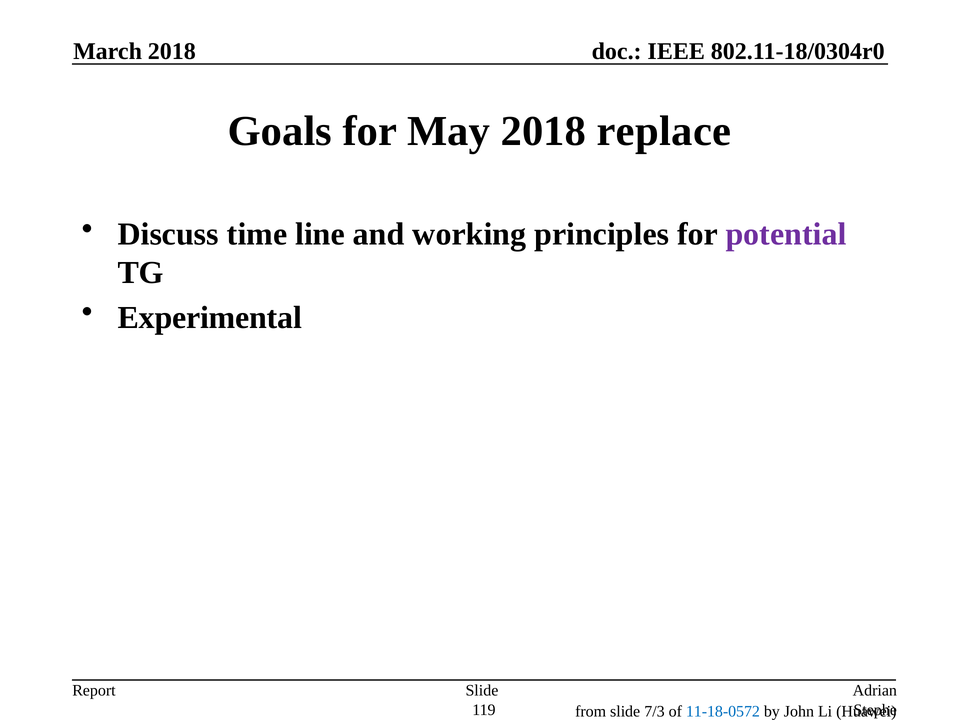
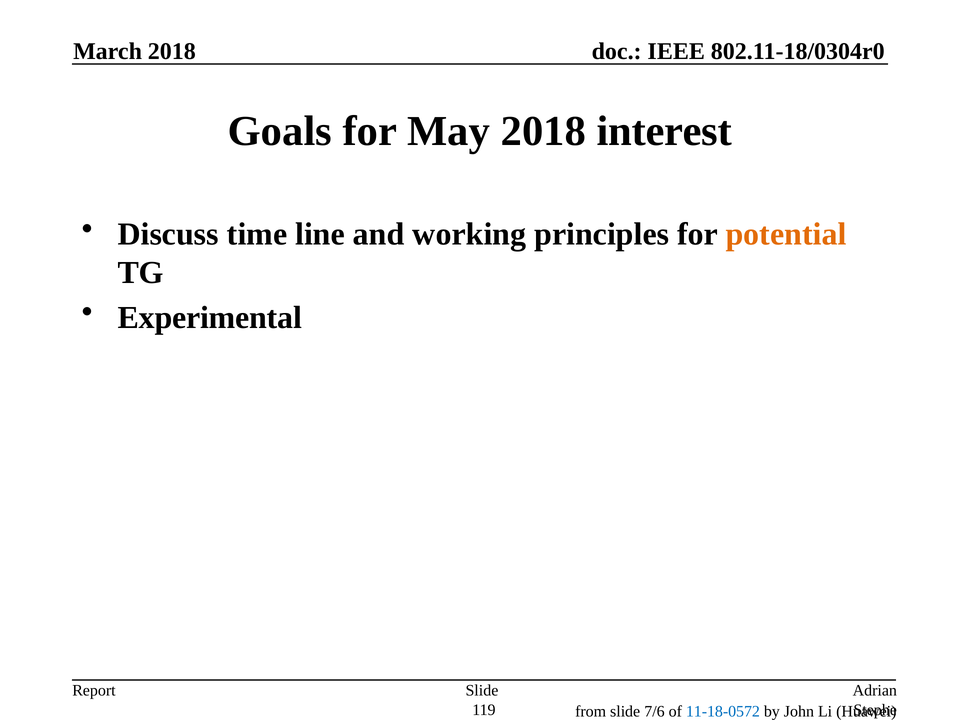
replace: replace -> interest (664, 131)
potential colour: purple -> orange (786, 234)
7/3: 7/3 -> 7/6 (654, 712)
